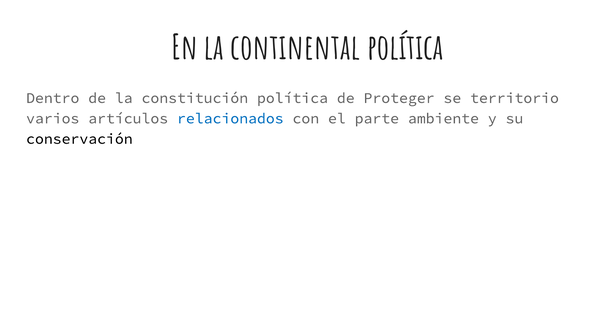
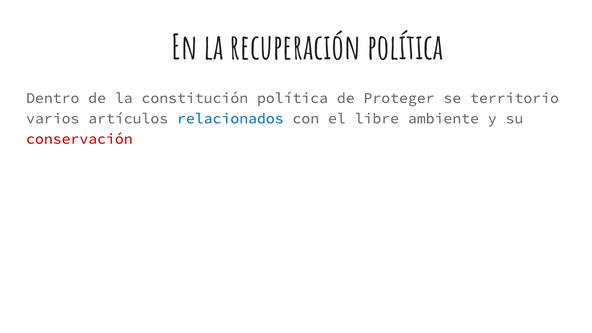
continental: continental -> recuperación (295, 48)
parte: parte -> libre (377, 118)
conservación colour: black -> red (79, 139)
